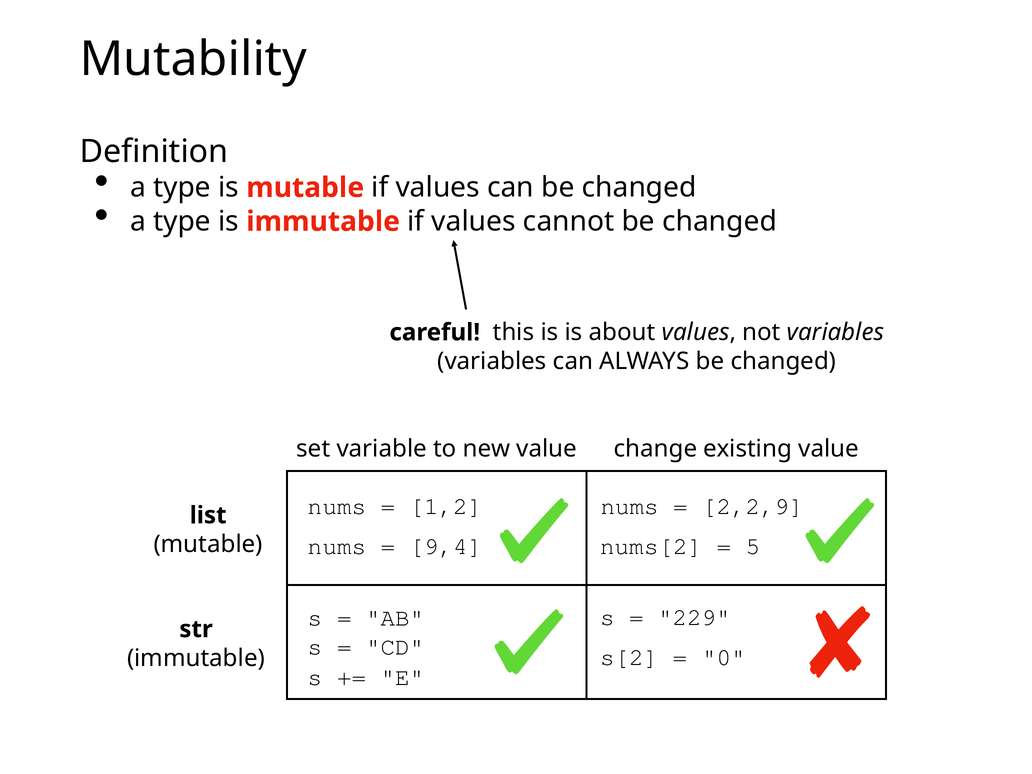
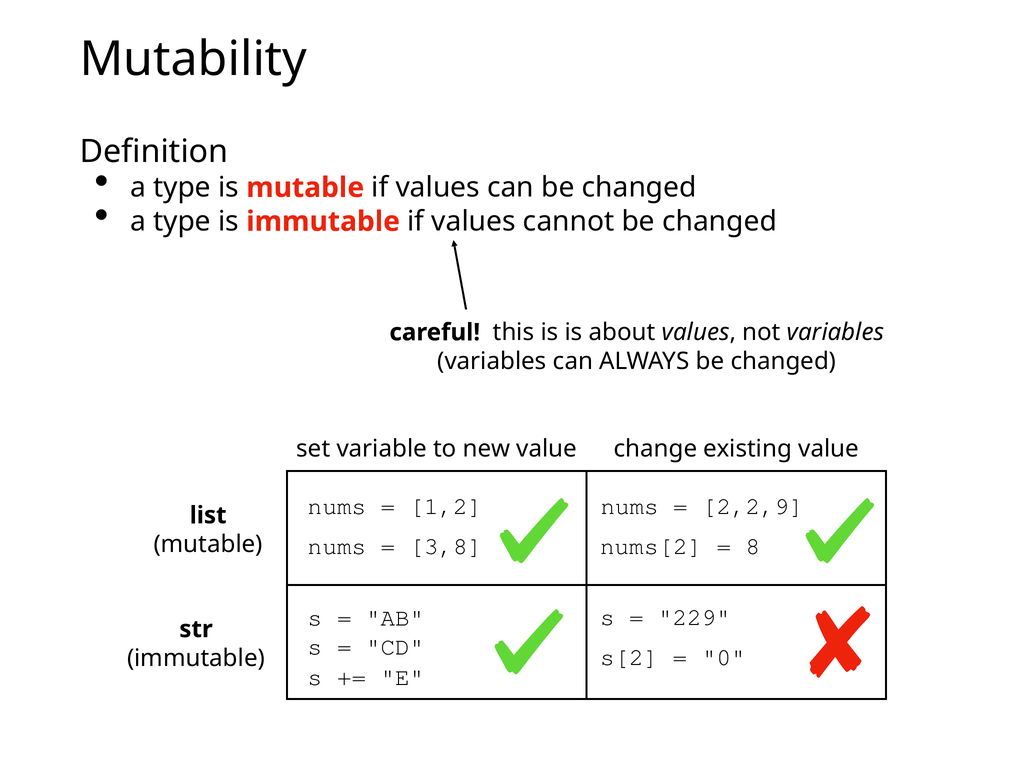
9,4: 9,4 -> 3,8 (446, 546)
5: 5 -> 8 (753, 546)
